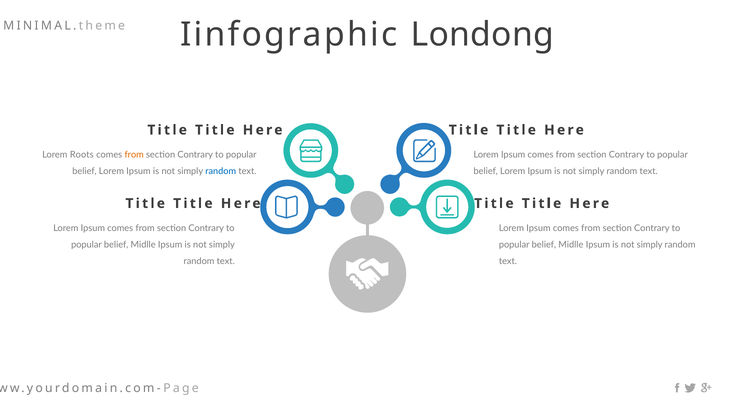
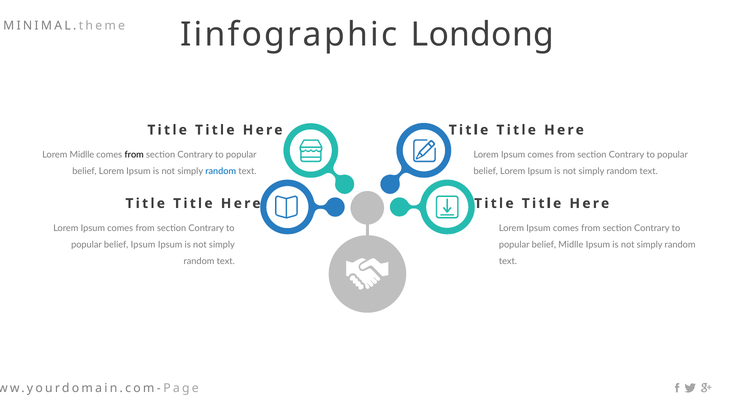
Lorem Roots: Roots -> Midlle (82, 155)
from colour: orange -> black (134, 155)
Midlle: Midlle -> Ipsum (143, 245)
